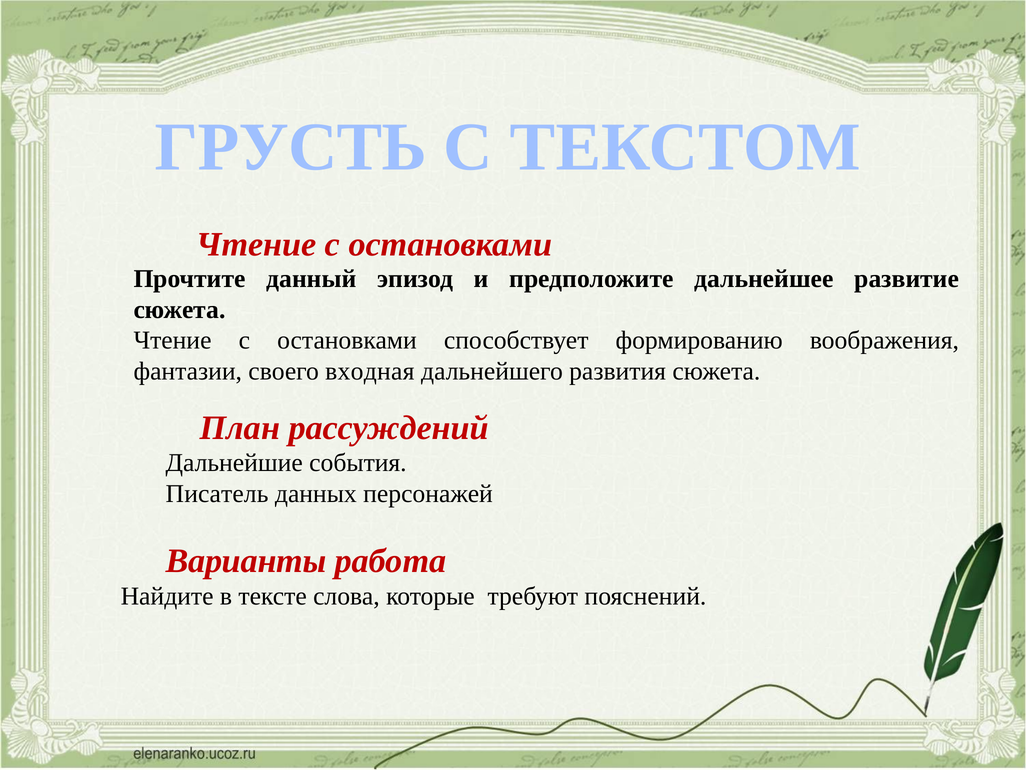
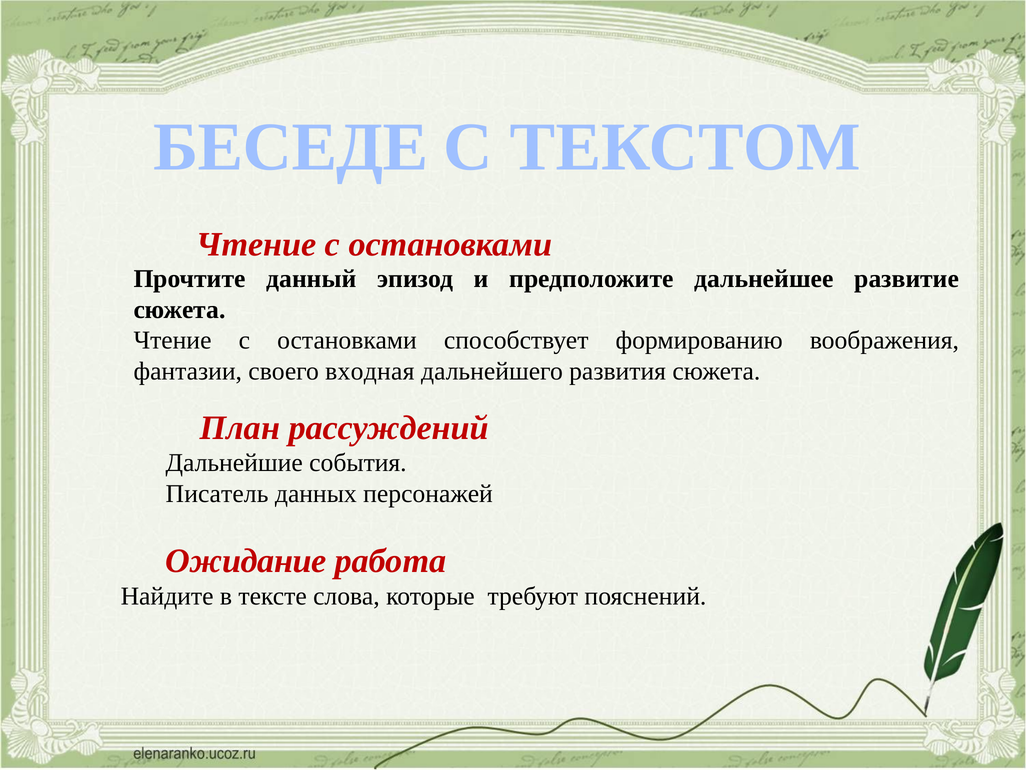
ГРУСТЬ: ГРУСТЬ -> БЕСЕДЕ (291, 147)
Варианты: Варианты -> Ожидание (246, 561)
